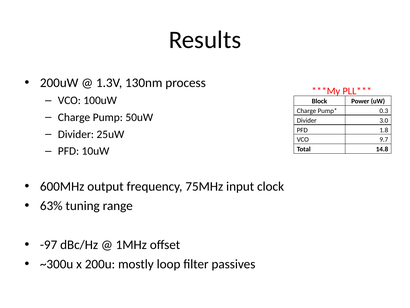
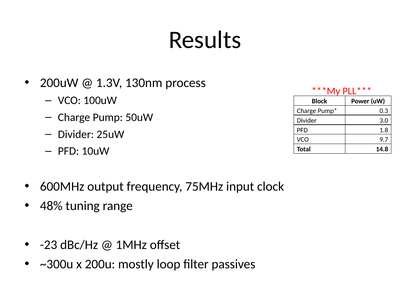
63%: 63% -> 48% (51, 206)
-97: -97 -> -23 (49, 244)
